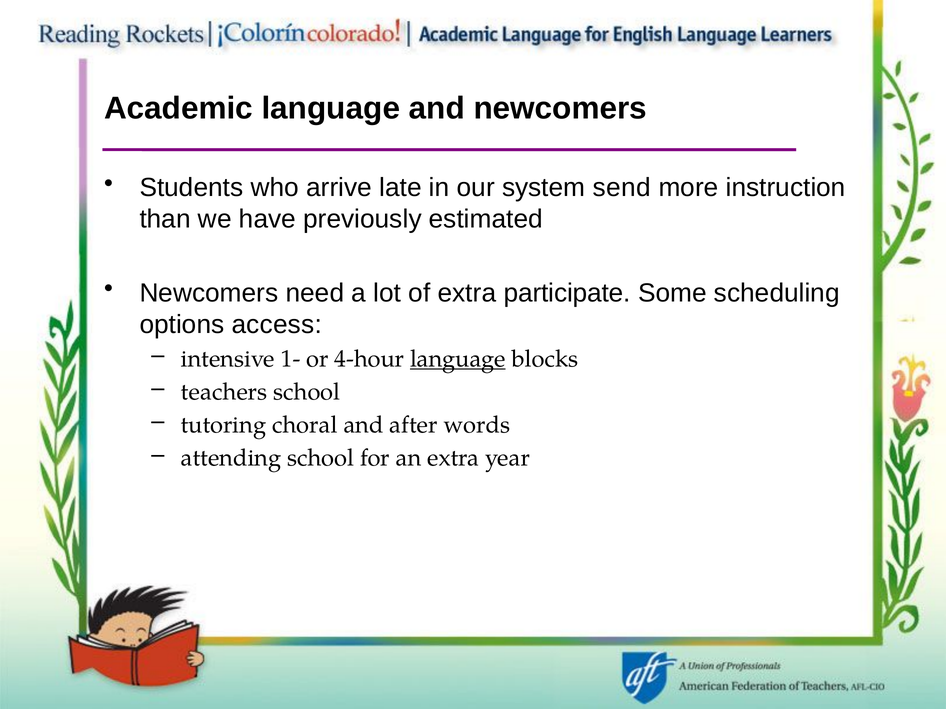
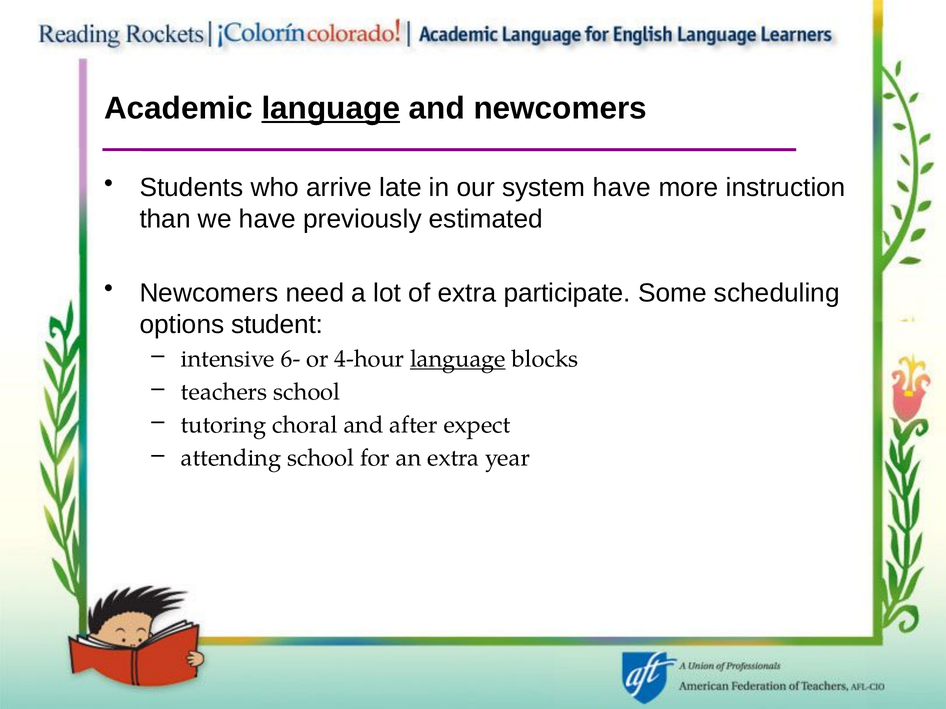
language underline: none -> present (331, 109)
system send: send -> have (622, 188)
access: access -> student (277, 325)
1-: 1- -> 6- (291, 359)
words: words -> expect (477, 425)
